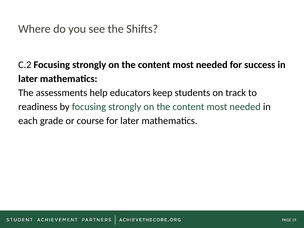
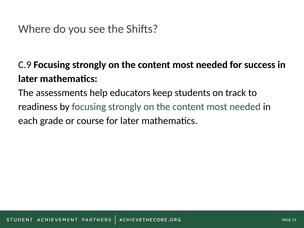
C.2: C.2 -> C.9 (25, 65)
